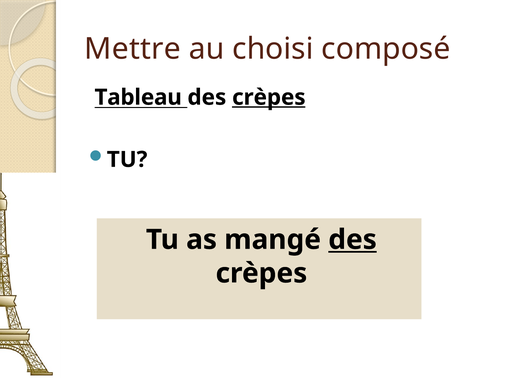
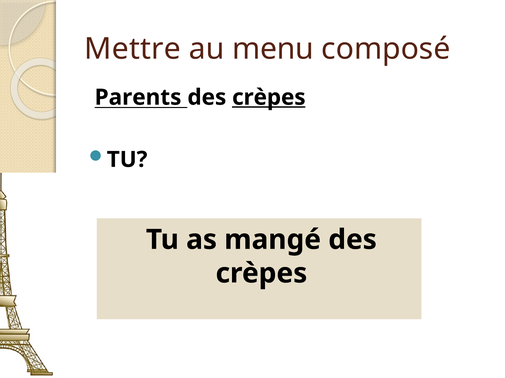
choisi: choisi -> menu (273, 49)
Tableau: Tableau -> Parents (138, 98)
des underline: present -> none (353, 240)
